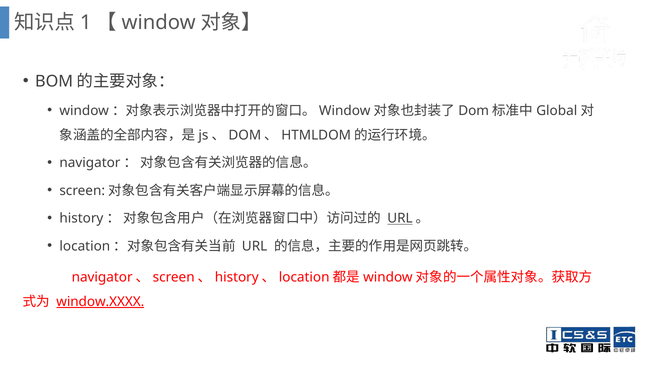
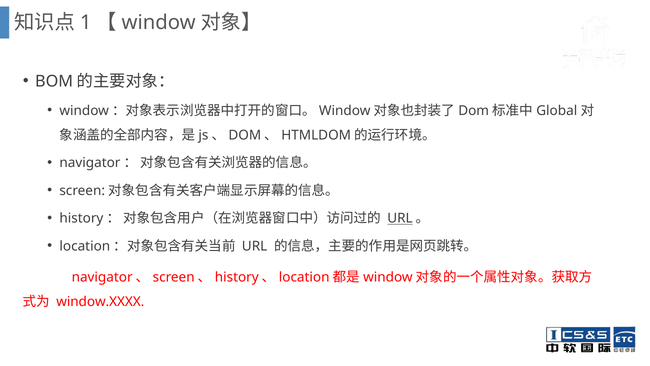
window.XXXX underline: present -> none (100, 301)
